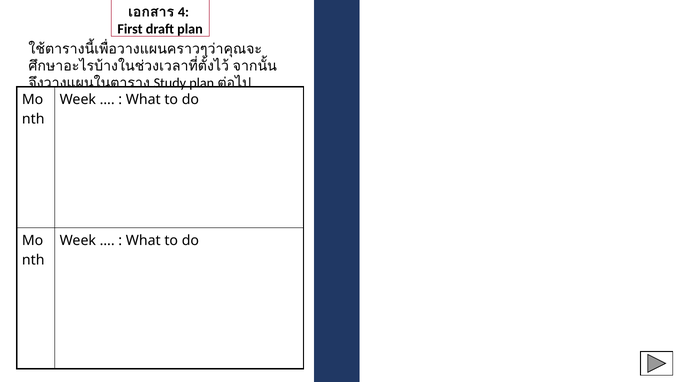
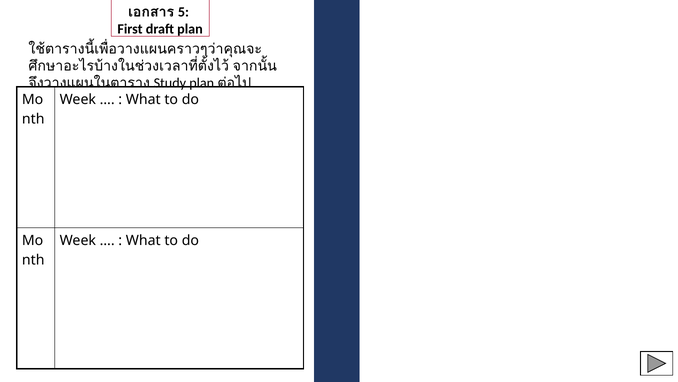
4: 4 -> 5 (183, 12)
